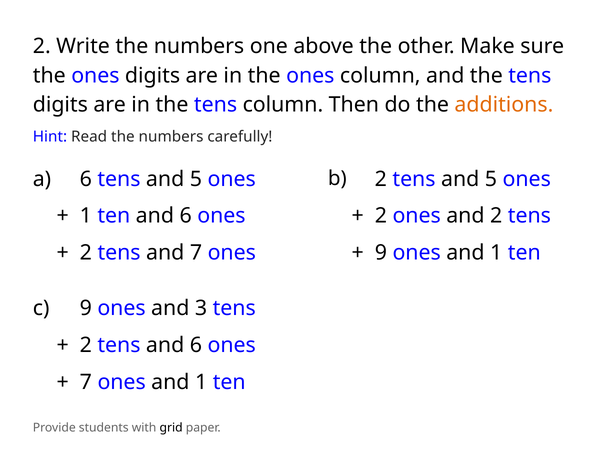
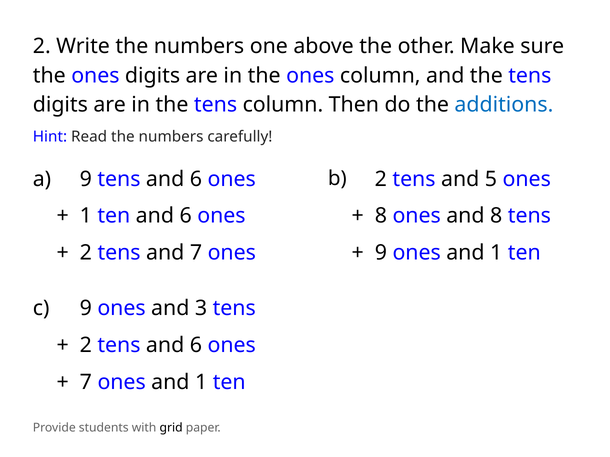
additions colour: orange -> blue (504, 105)
6: 6 -> 9 (86, 179)
5: 5 -> 6 (196, 179)
2: 2 -> 8 (381, 216)
and 2: 2 -> 8 (496, 216)
